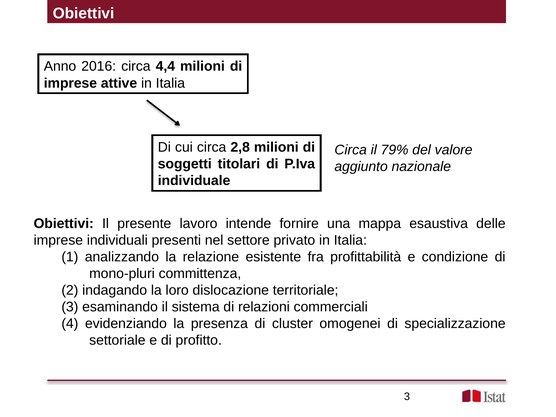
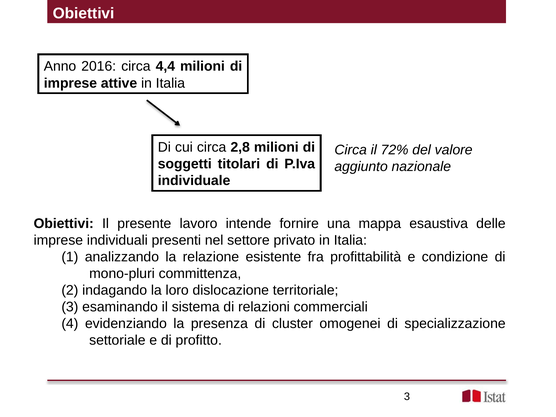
79%: 79% -> 72% (395, 150)
